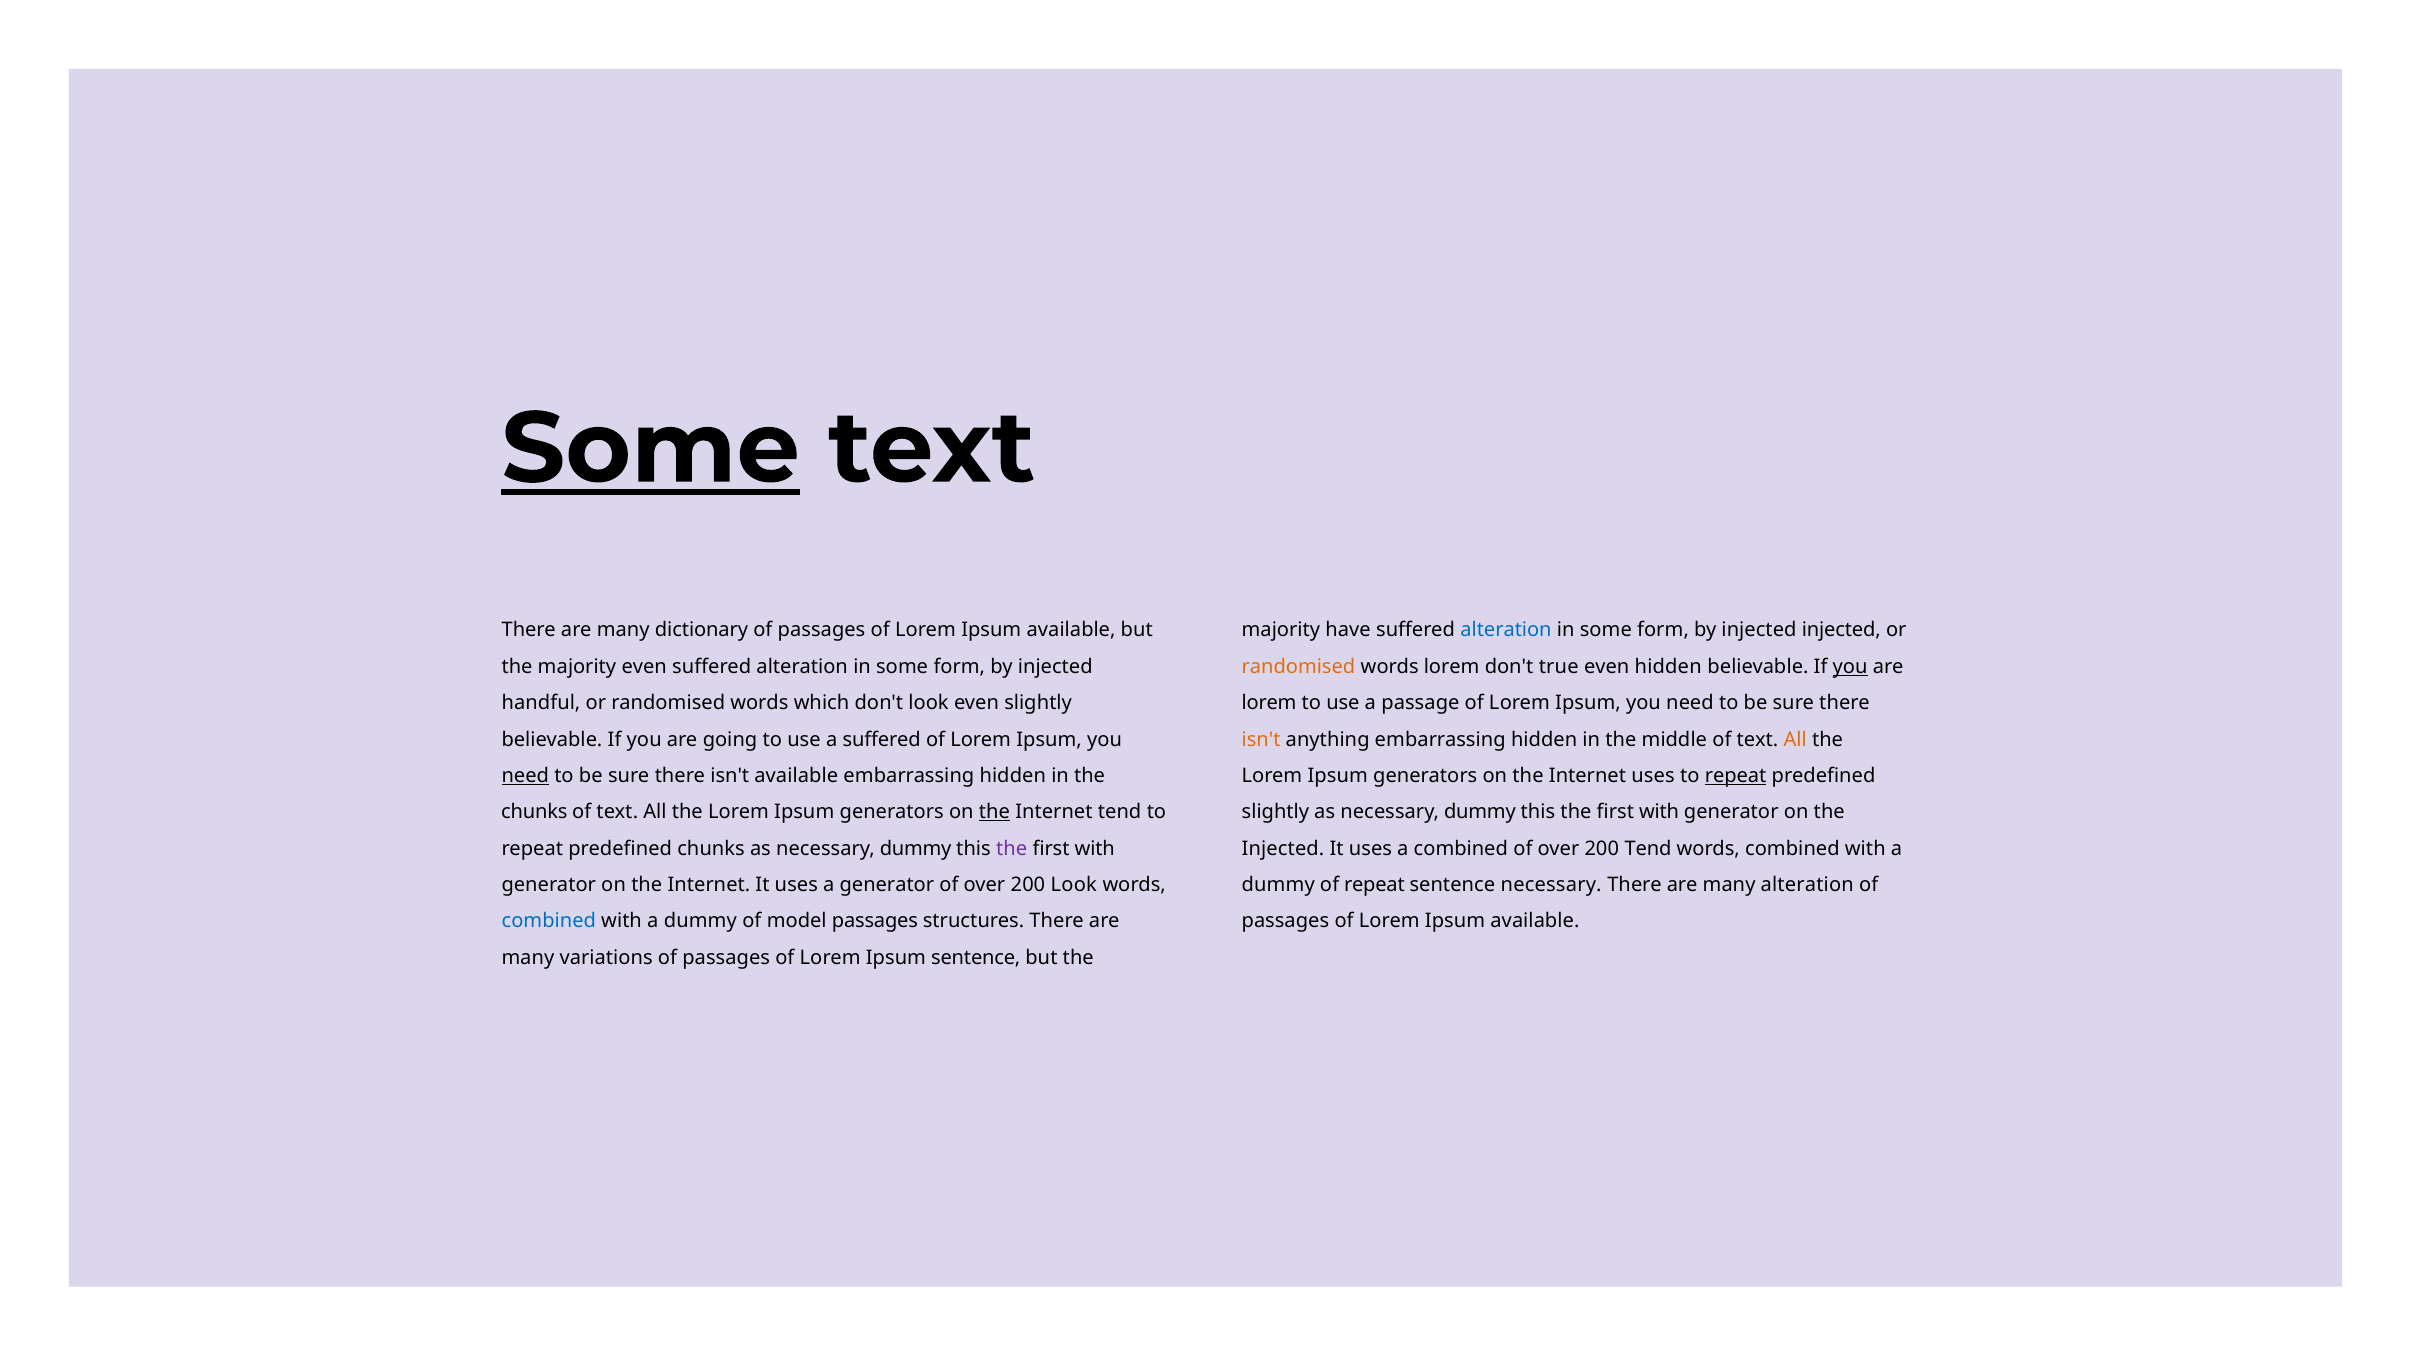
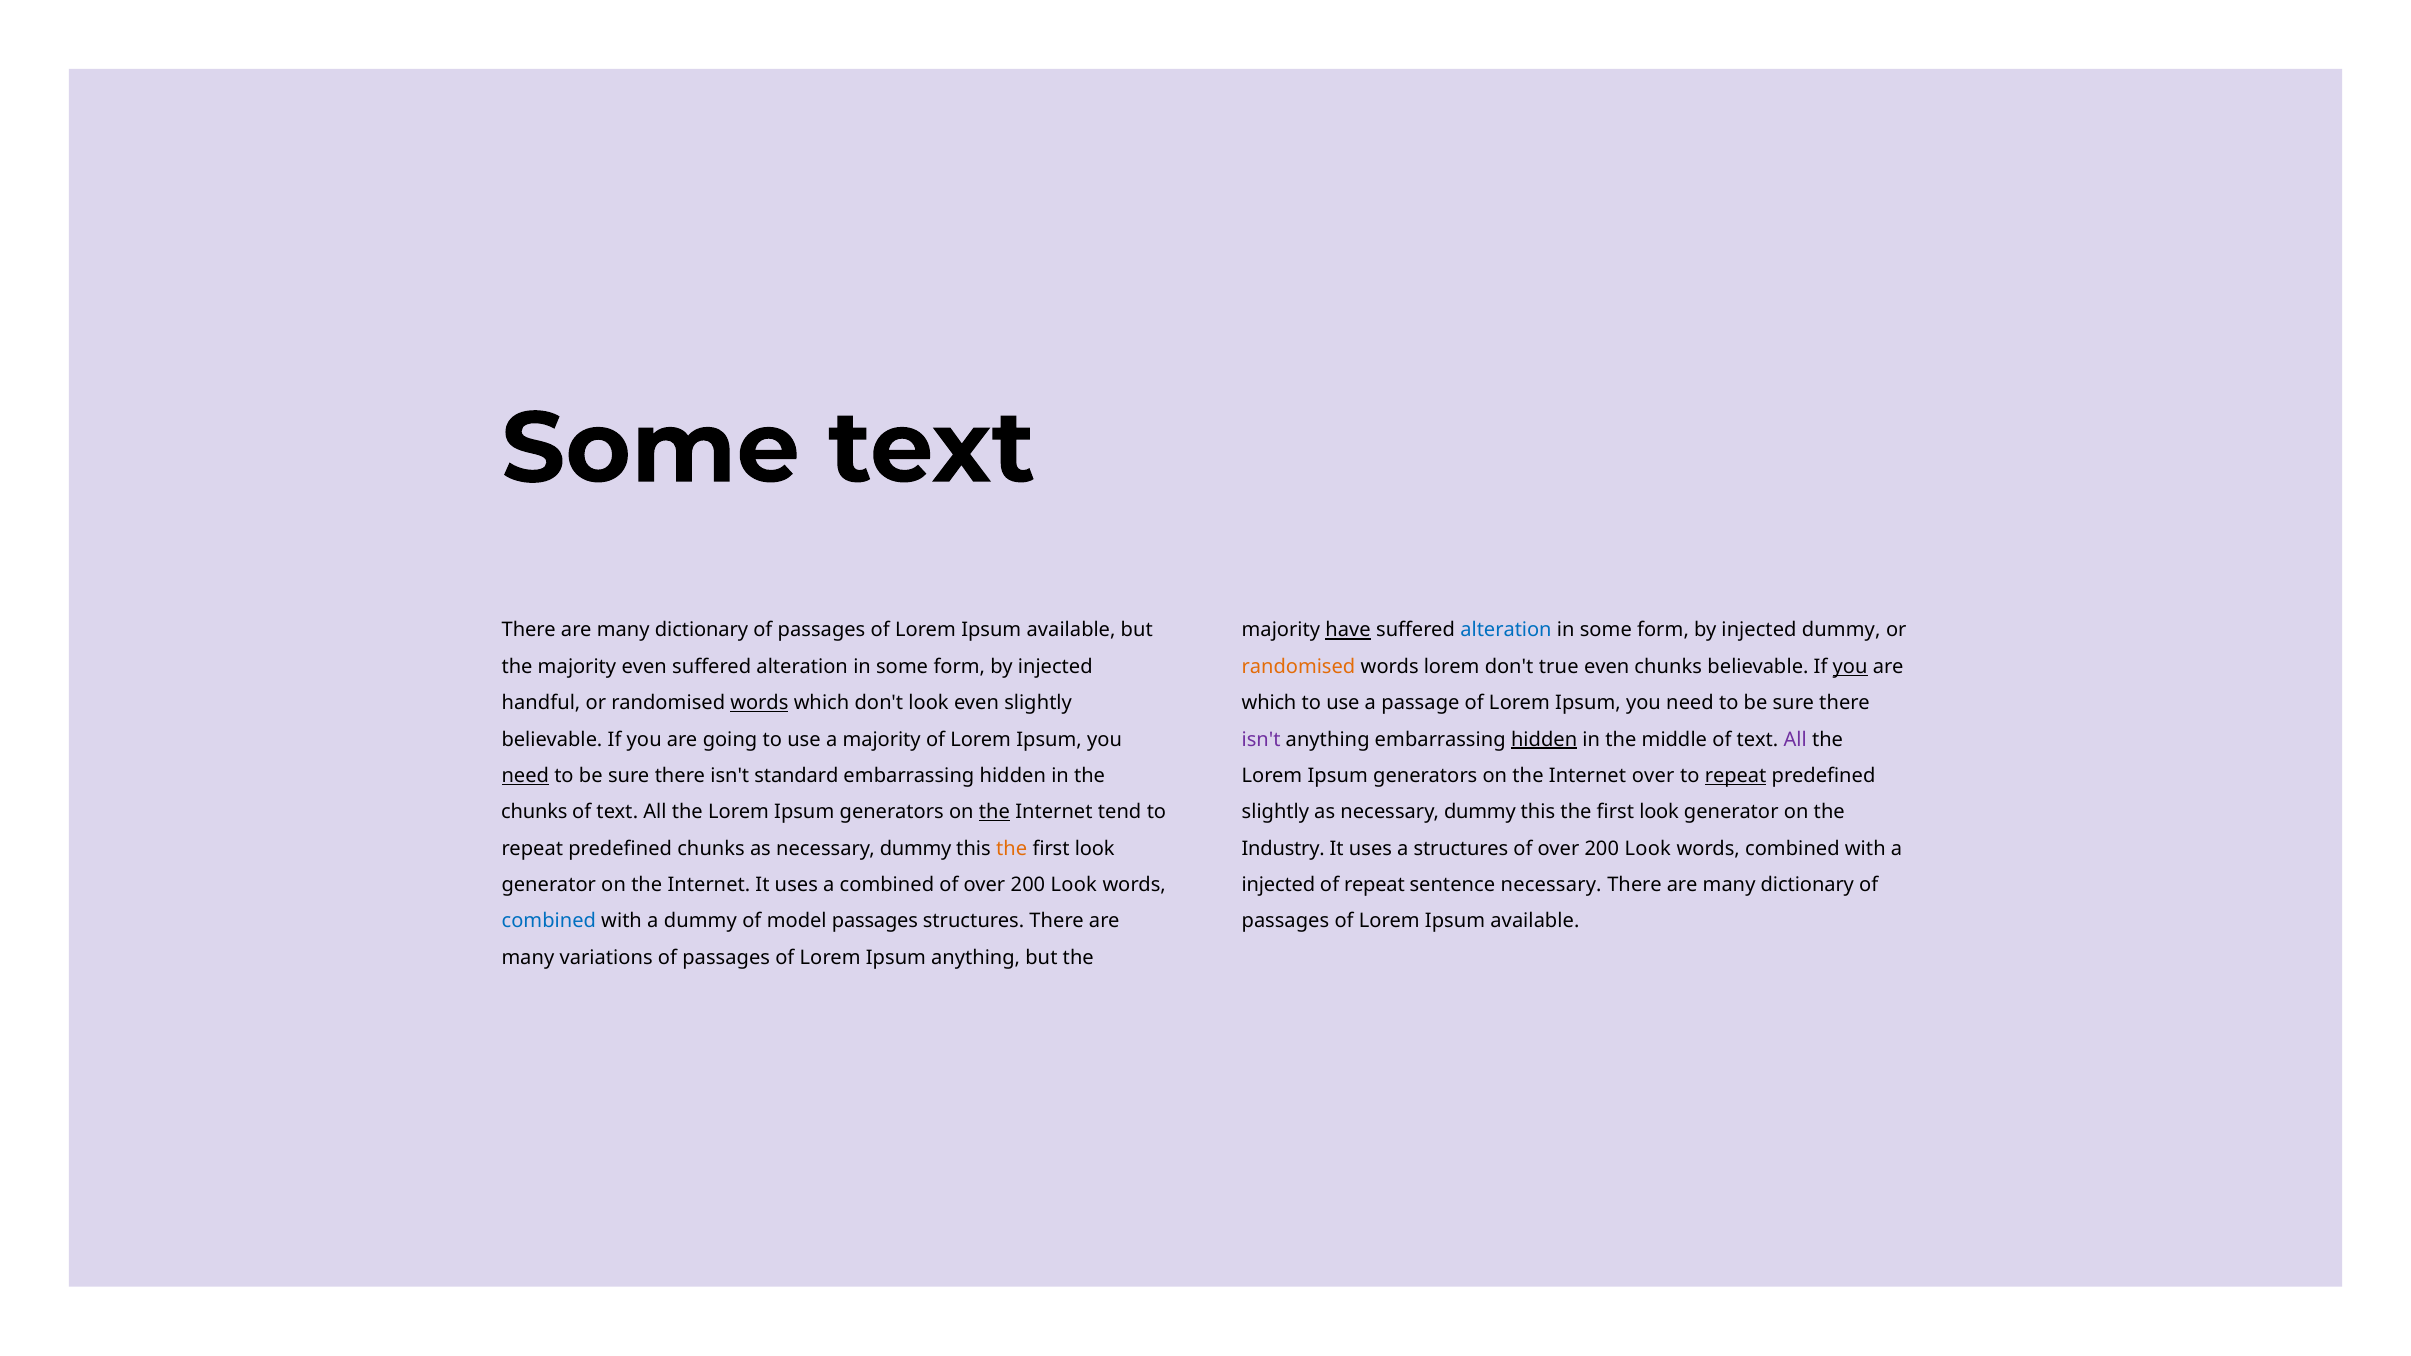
Some underline: present -> none (651, 449)
have underline: none -> present (1348, 630)
injected injected: injected -> dummy (1841, 630)
even hidden: hidden -> chunks (1668, 667)
words underline: none -> present (759, 703)
lorem: lorem -> which (1269, 703)
a suffered: suffered -> majority (882, 740)
isn't colour: orange -> purple (1261, 740)
hidden underline: none -> present (1544, 740)
All colour: orange -> purple (1795, 740)
isn't available: available -> standard (796, 776)
Internet uses: uses -> over (1653, 776)
with: with -> look (1659, 812)
the colour: purple -> orange (1012, 849)
with: with -> look (1095, 849)
Injected: Injected -> Industry (1283, 849)
a combined: combined -> structures (1461, 849)
Tend: Tend -> Look (1648, 849)
a generator: generator -> combined (887, 885)
dummy: dummy -> injected (1278, 885)
alteration: alteration -> dictionary (1807, 885)
Ipsum sentence: sentence -> anything (976, 958)
